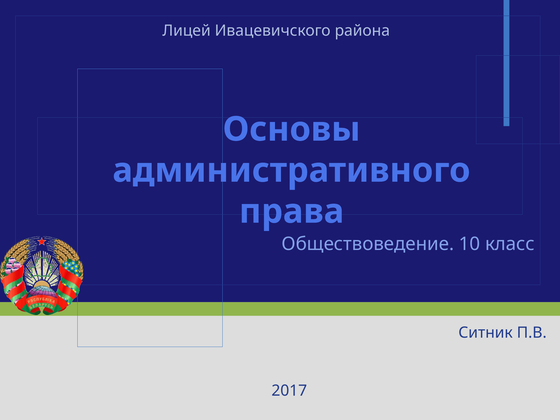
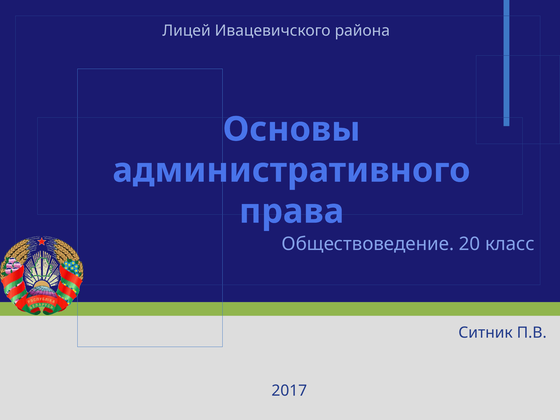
10: 10 -> 20 (470, 244)
